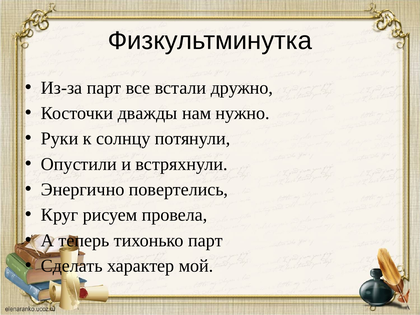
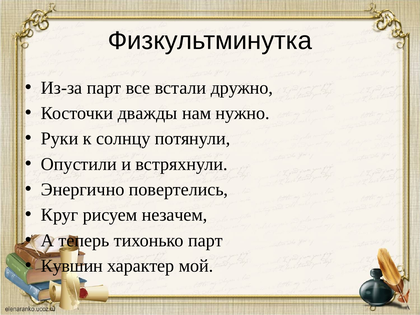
провела: провела -> незачем (175, 215)
Сделать: Сделать -> Кувшин (72, 266)
